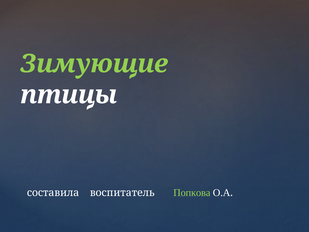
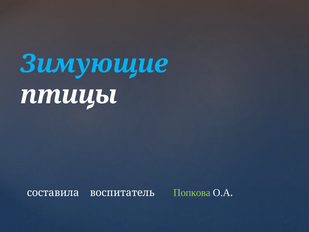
Зимующие colour: light green -> light blue (94, 64)
